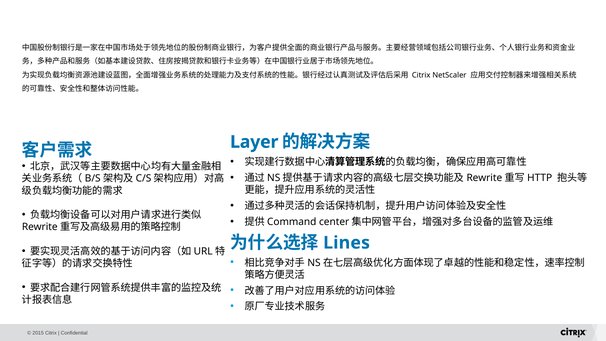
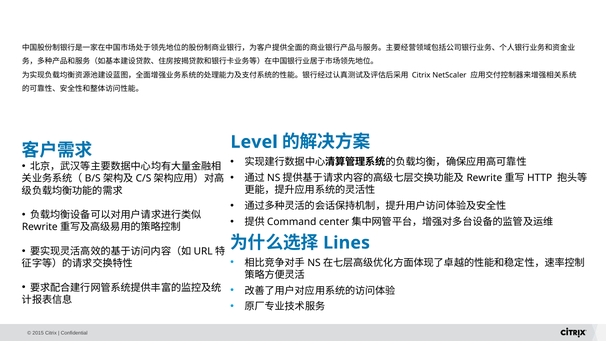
Layer: Layer -> Level (254, 142)
